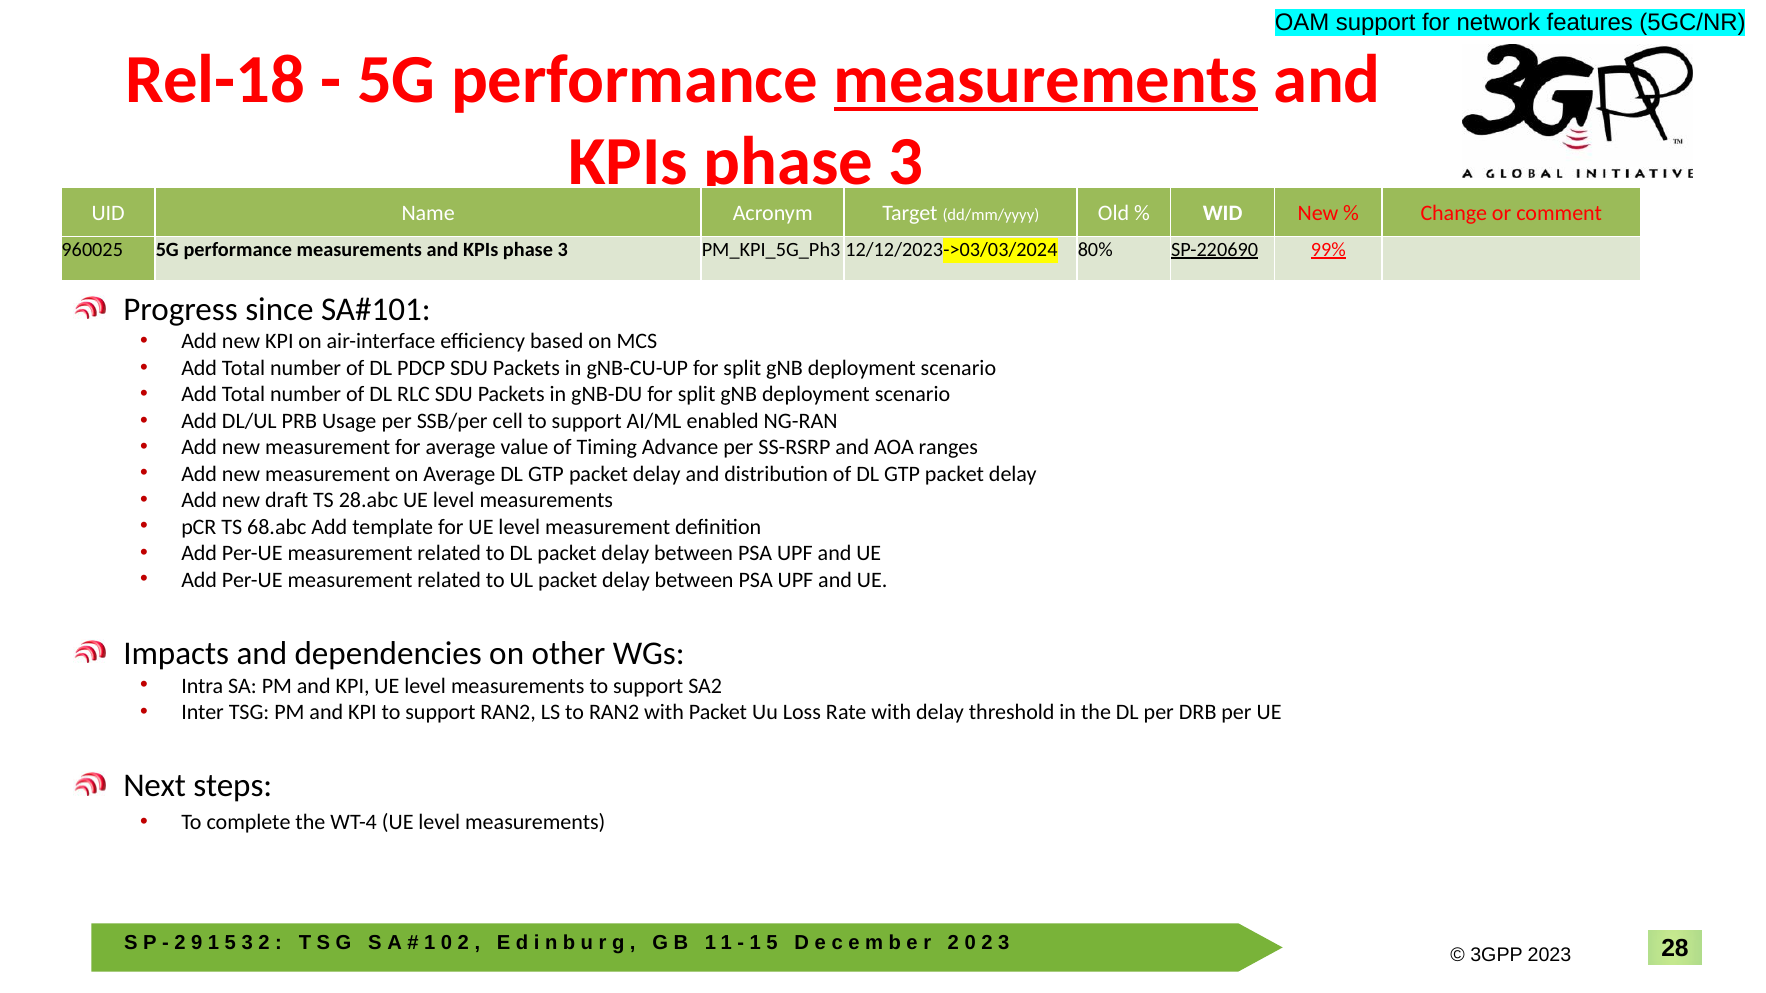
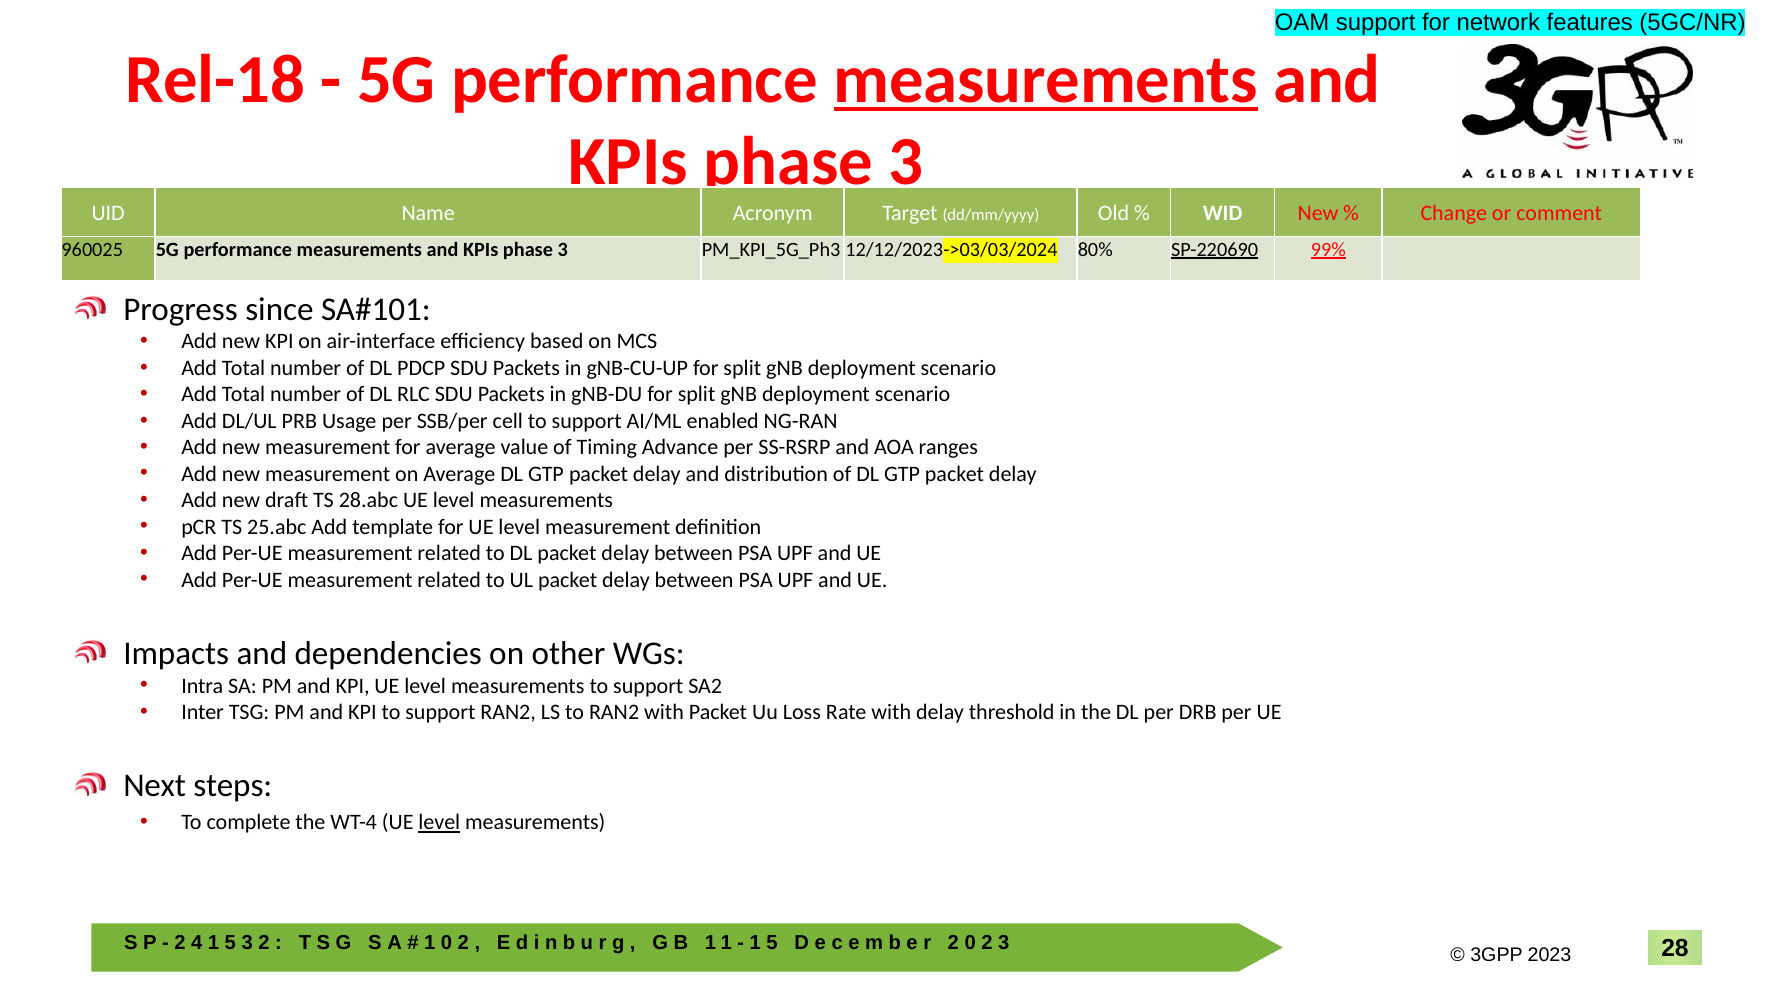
68.abc: 68.abc -> 25.abc (277, 527)
level underline: none -> present (439, 823)
9: 9 -> 4 (197, 943)
